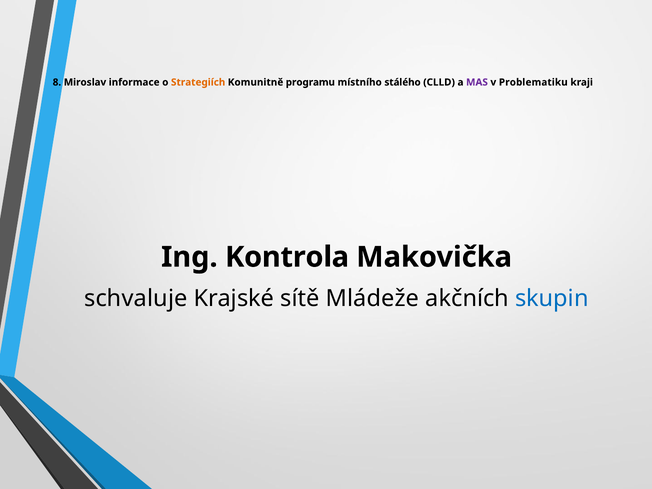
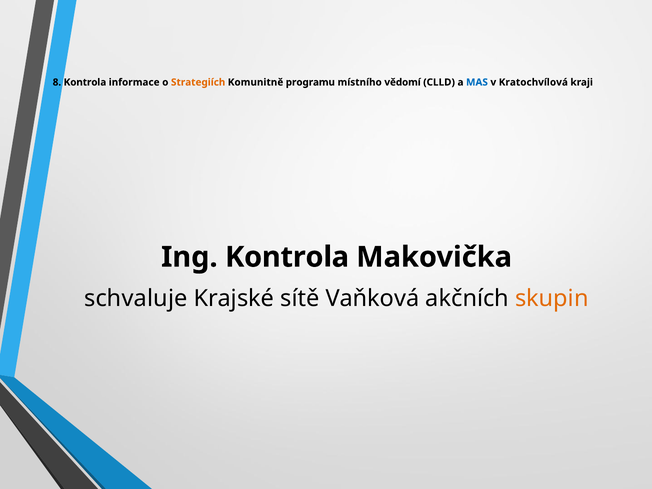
8 Miroslav: Miroslav -> Kontrola (85, 82)
stálého: stálého -> vědomí (403, 82)
MAS colour: purple -> blue (477, 82)
Problematiku: Problematiku -> Kratochvílová (533, 82)
Mládeže: Mládeže -> Vaňková (372, 298)
skupin colour: blue -> orange (552, 298)
